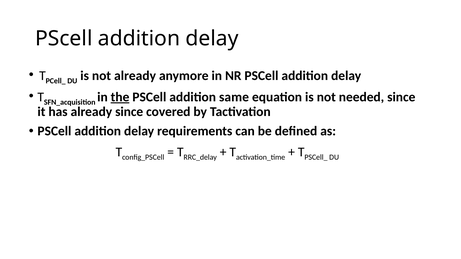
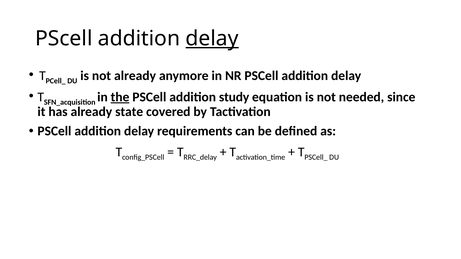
delay underline: none -> present (212, 39)
same: same -> study (234, 97)
already since: since -> state (129, 112)
